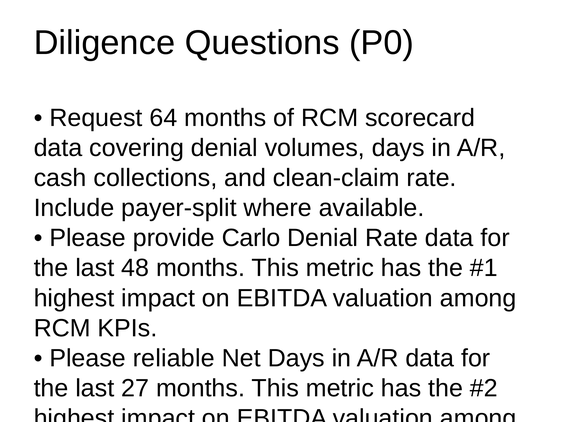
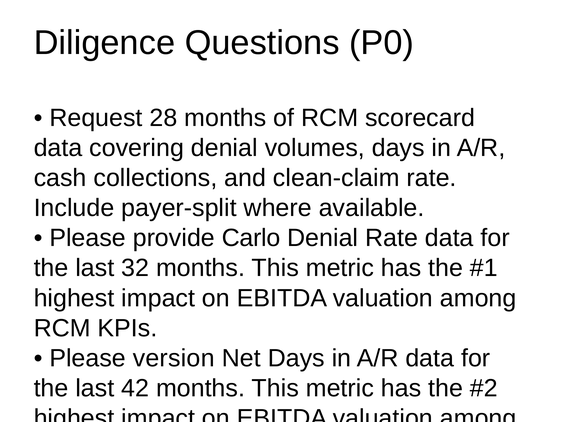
64: 64 -> 28 (163, 118)
48: 48 -> 32 (135, 268)
reliable: reliable -> version (174, 358)
27: 27 -> 42 (135, 388)
